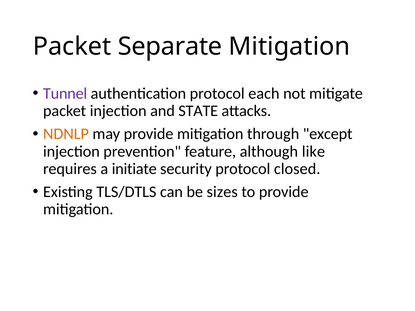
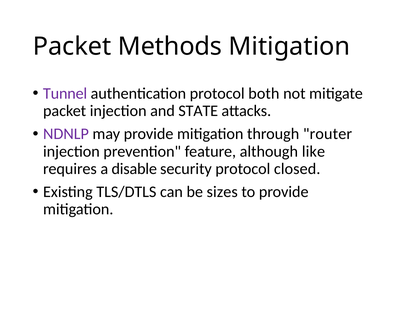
Separate: Separate -> Methods (170, 46)
each: each -> both (264, 94)
NDNLP colour: orange -> purple (66, 134)
except: except -> router (328, 134)
initiate: initiate -> disable (134, 169)
